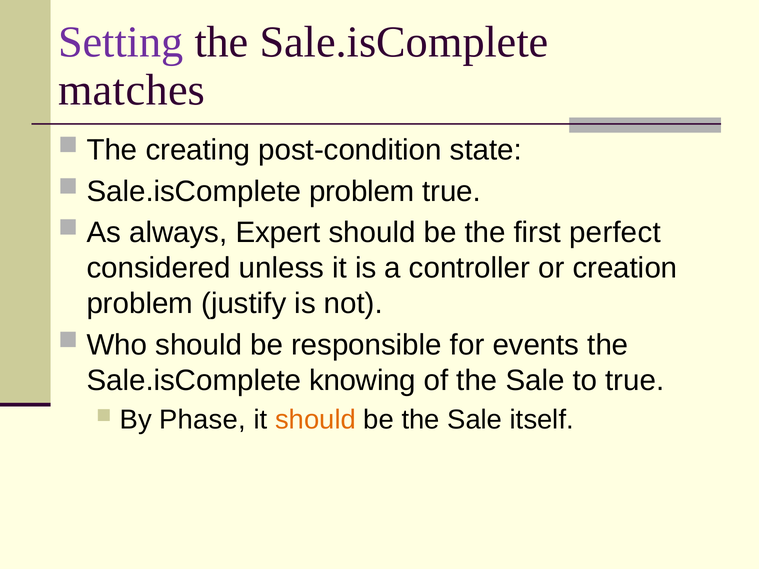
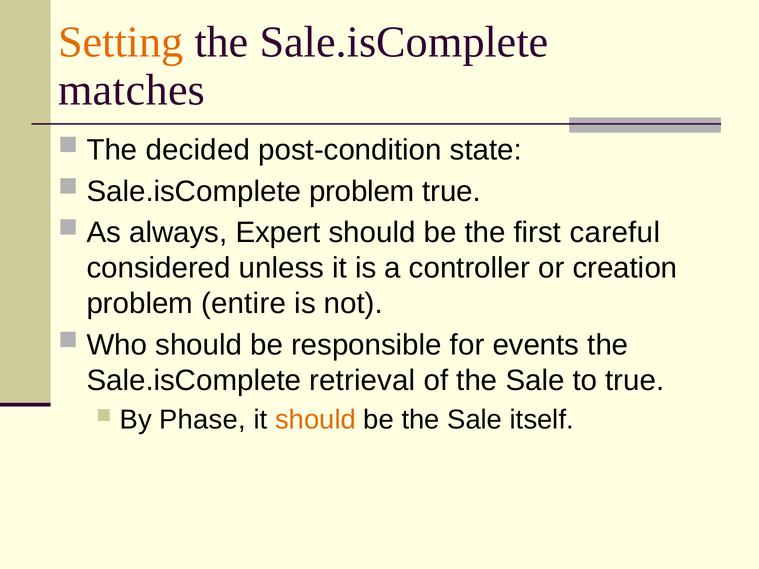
Setting colour: purple -> orange (121, 42)
creating: creating -> decided (198, 150)
perfect: perfect -> careful (615, 233)
justify: justify -> entire (244, 304)
knowing: knowing -> retrieval (362, 380)
